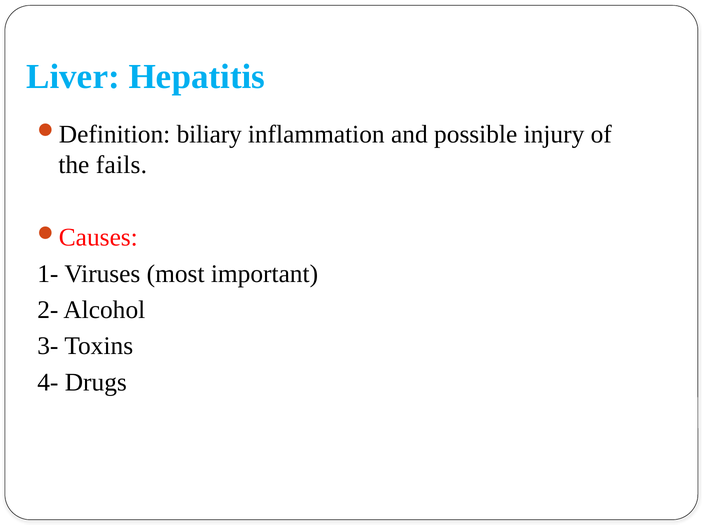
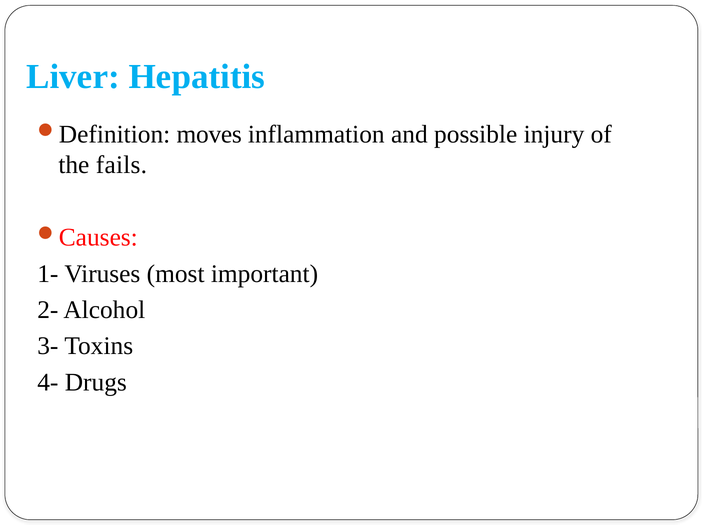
biliary: biliary -> moves (209, 135)
